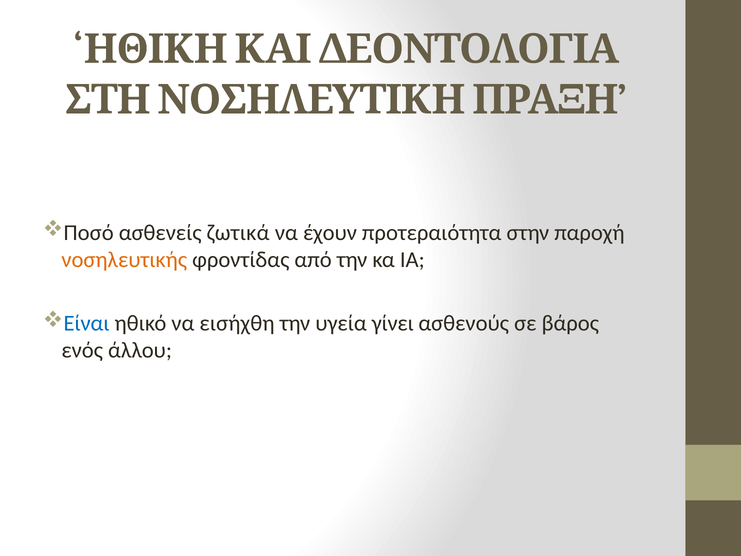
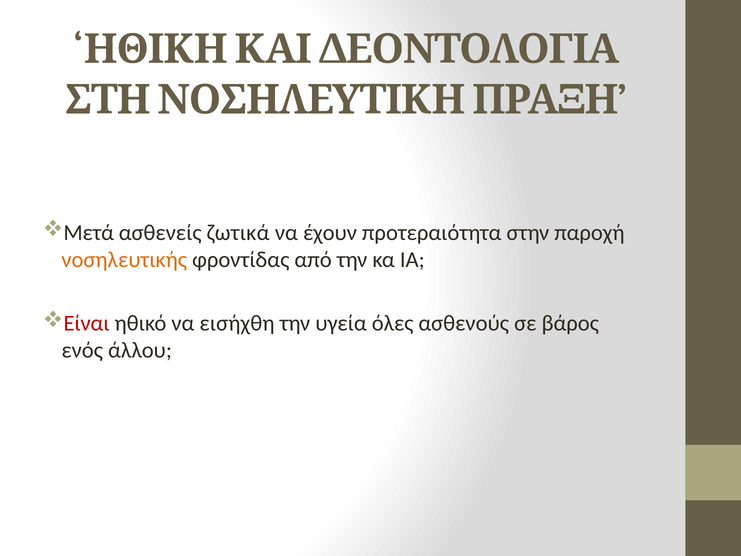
Ποσό: Ποσό -> Μετά (89, 233)
Είναι colour: blue -> red (87, 323)
γίνει: γίνει -> όλες (393, 323)
